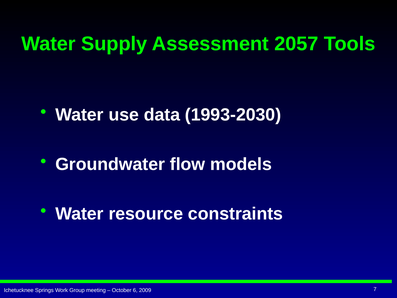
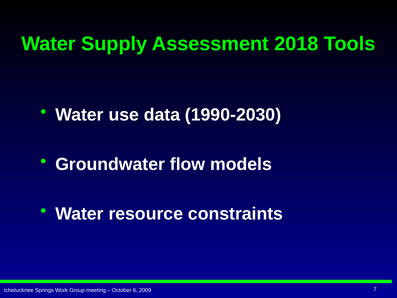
2057: 2057 -> 2018 (296, 44)
1993-2030: 1993-2030 -> 1990-2030 (233, 115)
